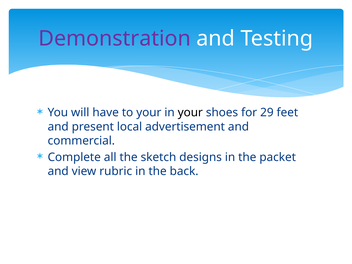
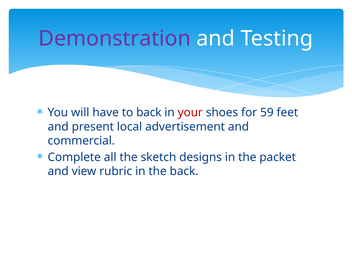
to your: your -> back (149, 113)
your colour: black -> red (190, 113)
29: 29 -> 59 (267, 113)
